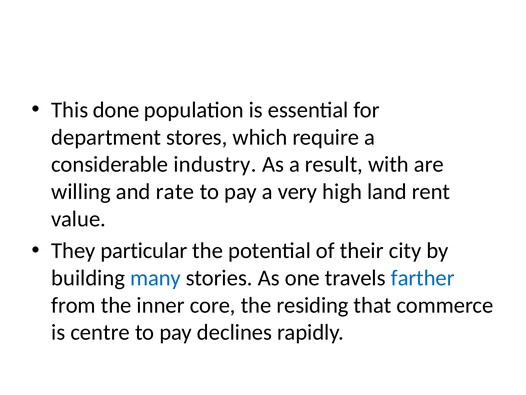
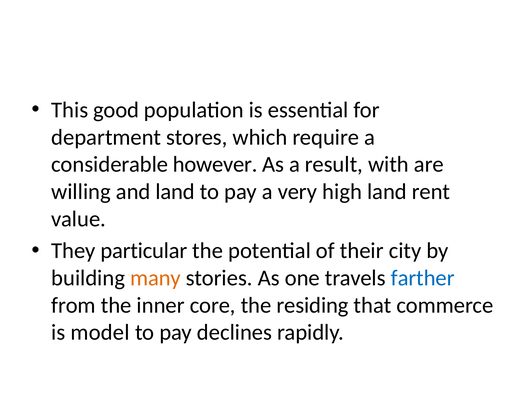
done: done -> good (116, 110)
industry: industry -> however (215, 164)
and rate: rate -> land (175, 191)
many colour: blue -> orange (155, 278)
centre: centre -> model (100, 332)
